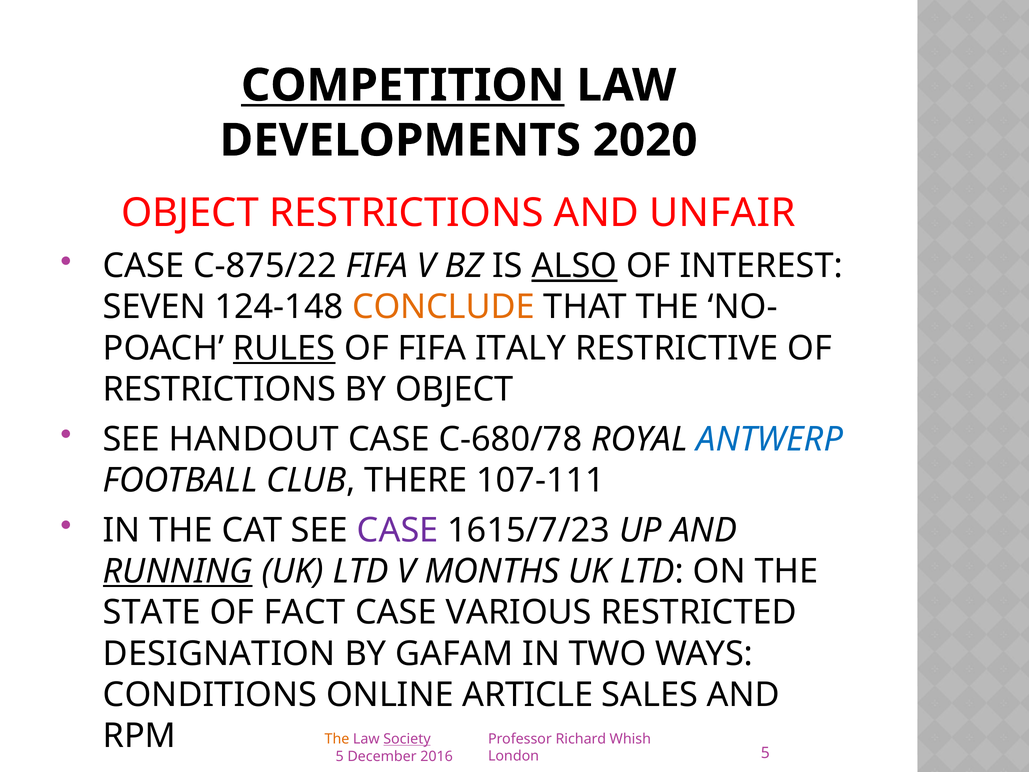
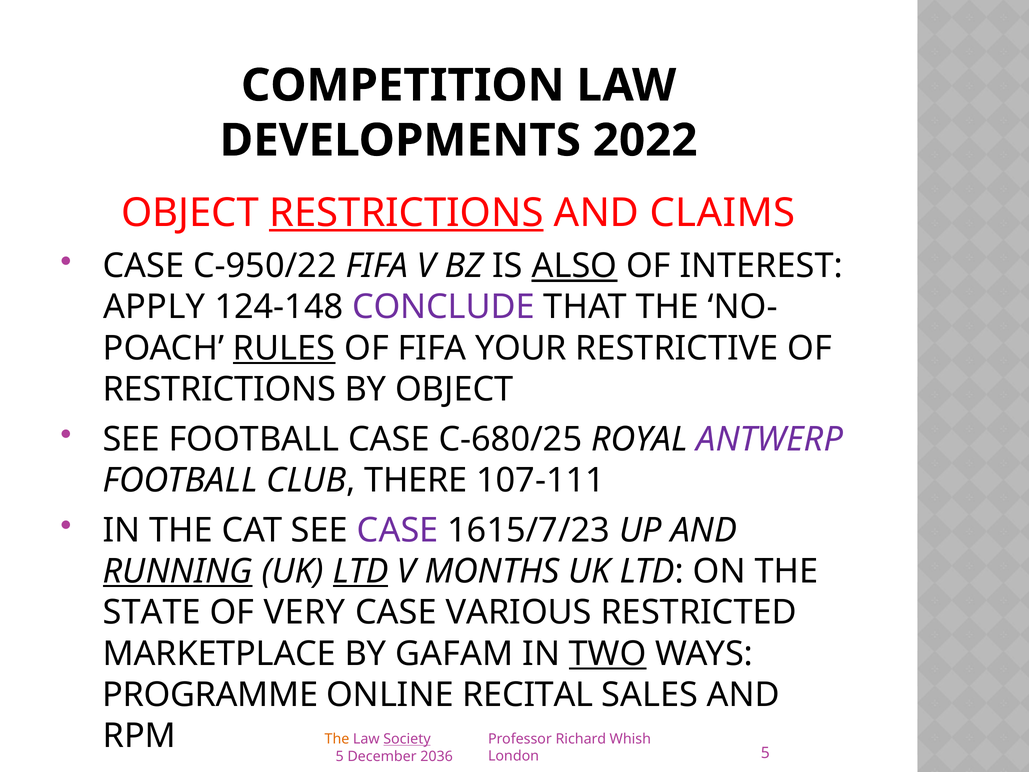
COMPETITION underline: present -> none (403, 85)
2020: 2020 -> 2022 (645, 140)
RESTRICTIONS underline: none -> present (406, 213)
UNFAIR: UNFAIR -> CLAIMS (723, 213)
C-875/22: C-875/22 -> C-950/22 (265, 266)
SEVEN: SEVEN -> APPLY (154, 307)
CONCLUDE colour: orange -> purple (443, 307)
ITALY: ITALY -> YOUR (521, 348)
SEE HANDOUT: HANDOUT -> FOOTBALL (254, 439)
C-680/78: C-680/78 -> C-680/25 (510, 439)
ANTWERP colour: blue -> purple (770, 439)
LTD underline: none -> present (361, 571)
FACT: FACT -> VERY (305, 612)
DESIGNATION: DESIGNATION -> MARKETPLACE (219, 654)
TWO underline: none -> present (608, 654)
CONDITIONS: CONDITIONS -> PROGRAMME (210, 695)
ARTICLE: ARTICLE -> RECITAL (528, 695)
2016: 2016 -> 2036 (437, 756)
